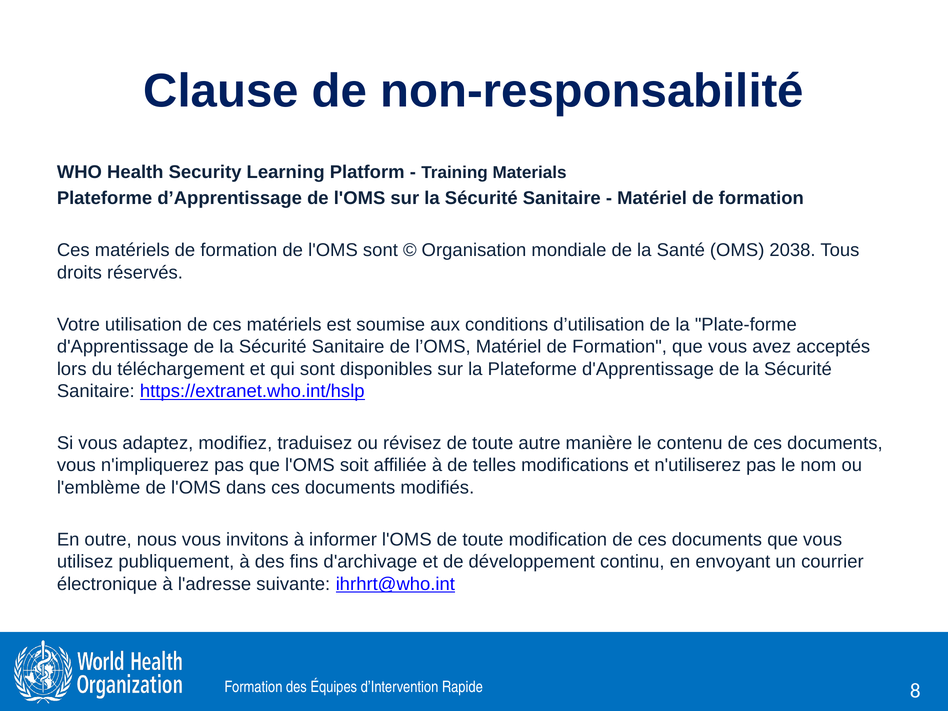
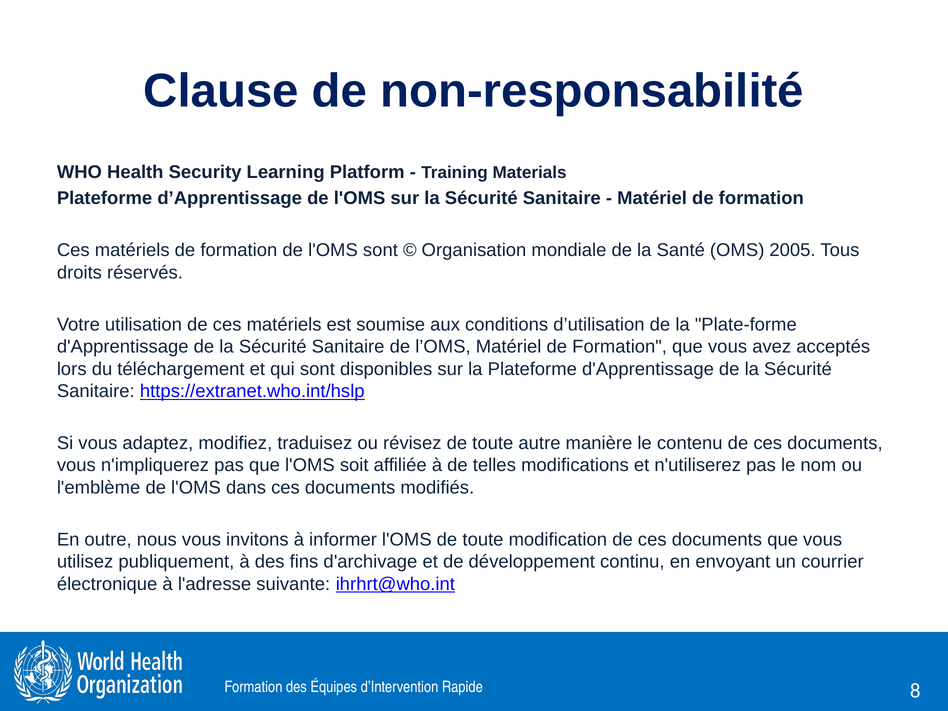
2038: 2038 -> 2005 (793, 250)
